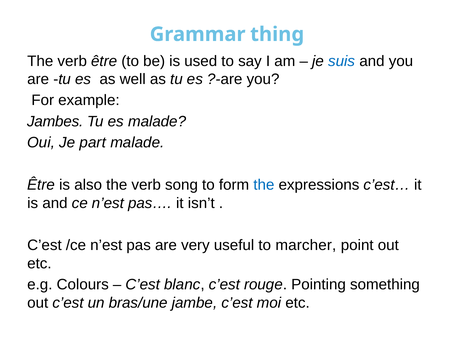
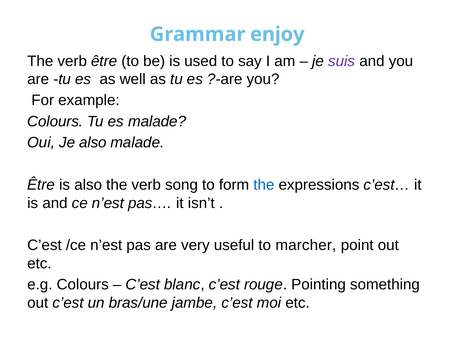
thing: thing -> enjoy (277, 34)
suis colour: blue -> purple (342, 61)
Jambes: Jambes -> Colours (55, 122)
Je part: part -> also (93, 143)
